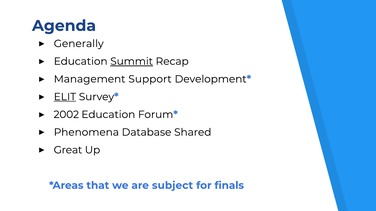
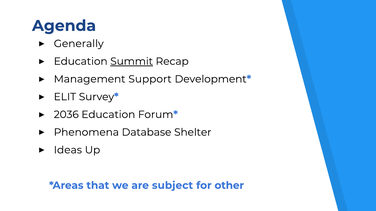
ELIT underline: present -> none (65, 97)
2002: 2002 -> 2036 (66, 115)
Shared: Shared -> Shelter (193, 133)
Great: Great -> Ideas (68, 150)
finals: finals -> other (229, 186)
